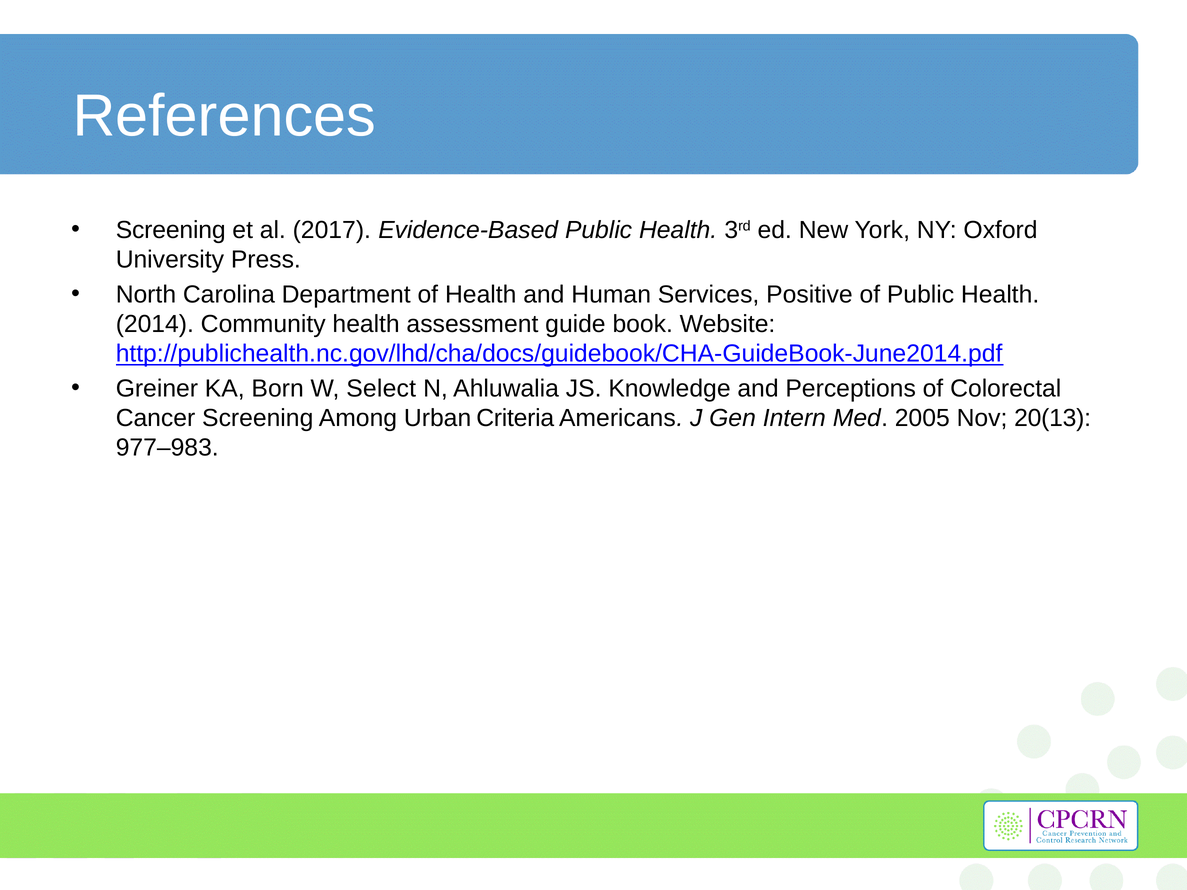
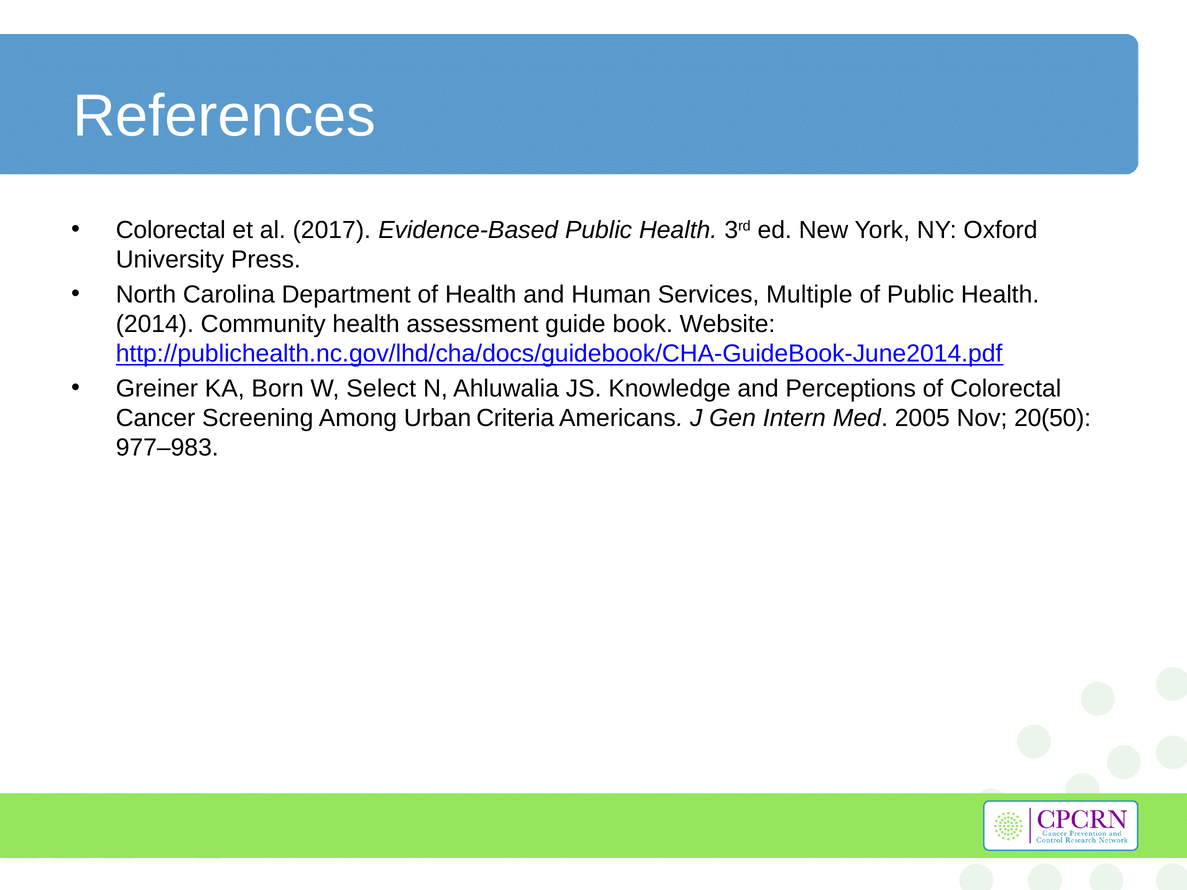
Screening: Screening -> Colorectal (171, 230)
Positive: Positive -> Multiple (809, 295)
20(13: 20(13 -> 20(50 (1053, 418)
